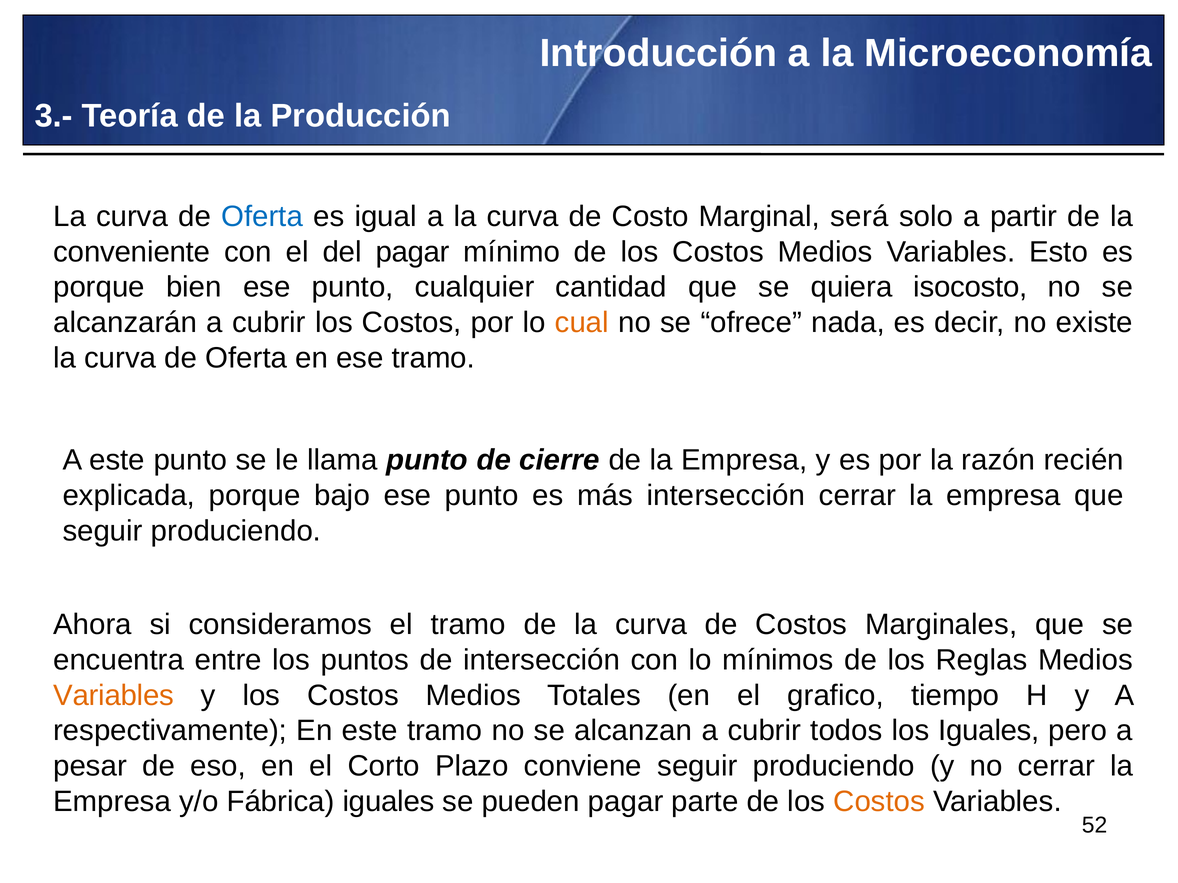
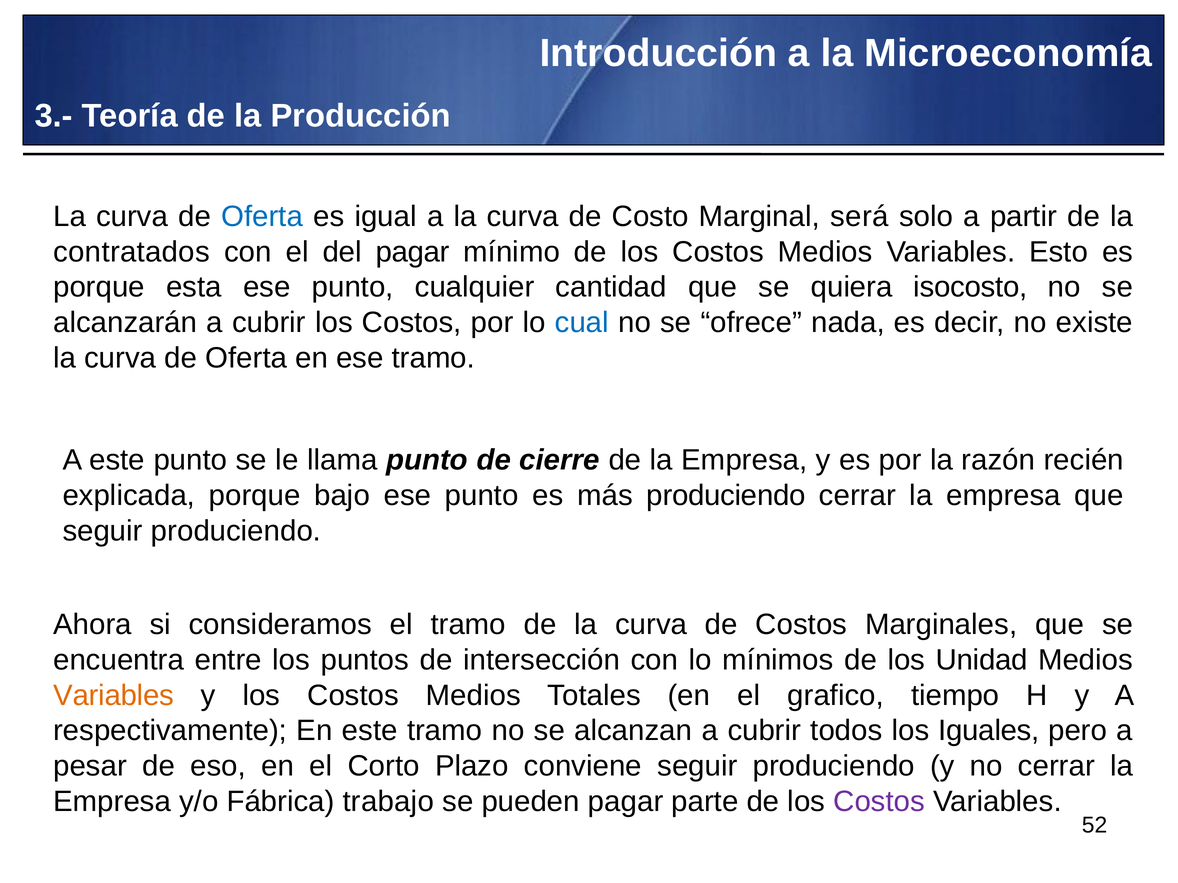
conveniente: conveniente -> contratados (132, 252)
bien: bien -> esta (194, 287)
cual colour: orange -> blue (582, 323)
más intersección: intersección -> produciendo (726, 496)
Reglas: Reglas -> Unidad (982, 660)
Fábrica iguales: iguales -> trabajo (388, 802)
Costos colour: orange -> purple (879, 802)
